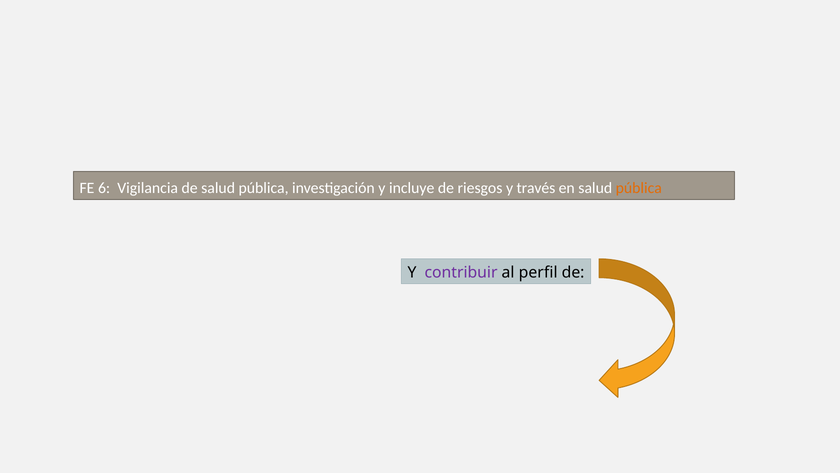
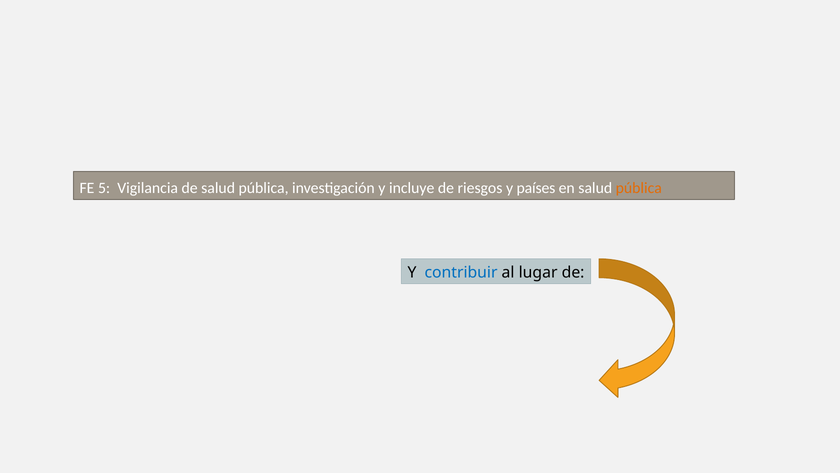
6: 6 -> 5 (104, 188)
través: través -> países (536, 188)
contribuir colour: purple -> blue (461, 272)
perfil: perfil -> lugar (538, 272)
